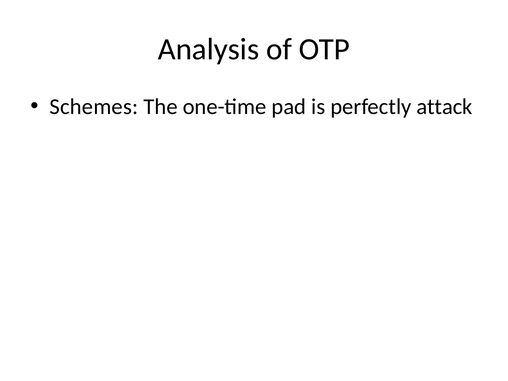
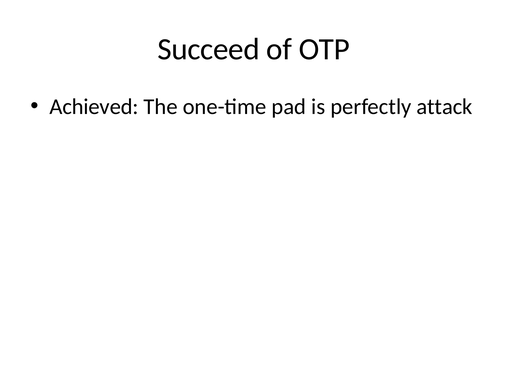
Analysis: Analysis -> Succeed (209, 49)
Schemes: Schemes -> Achieved (94, 107)
